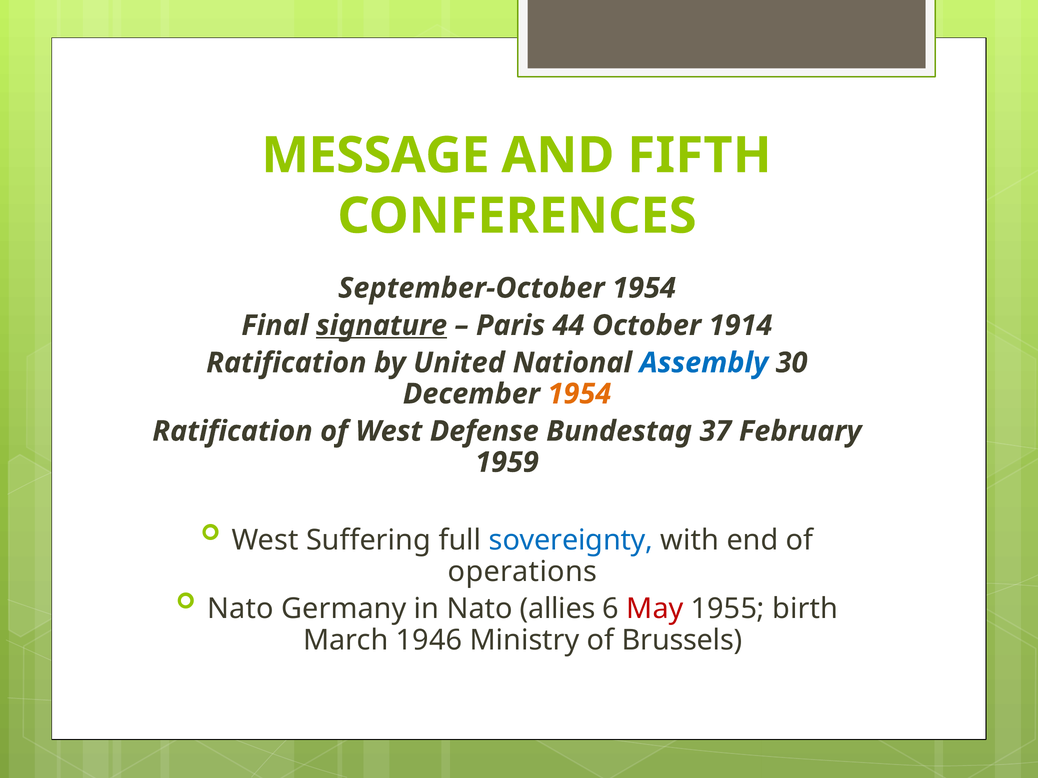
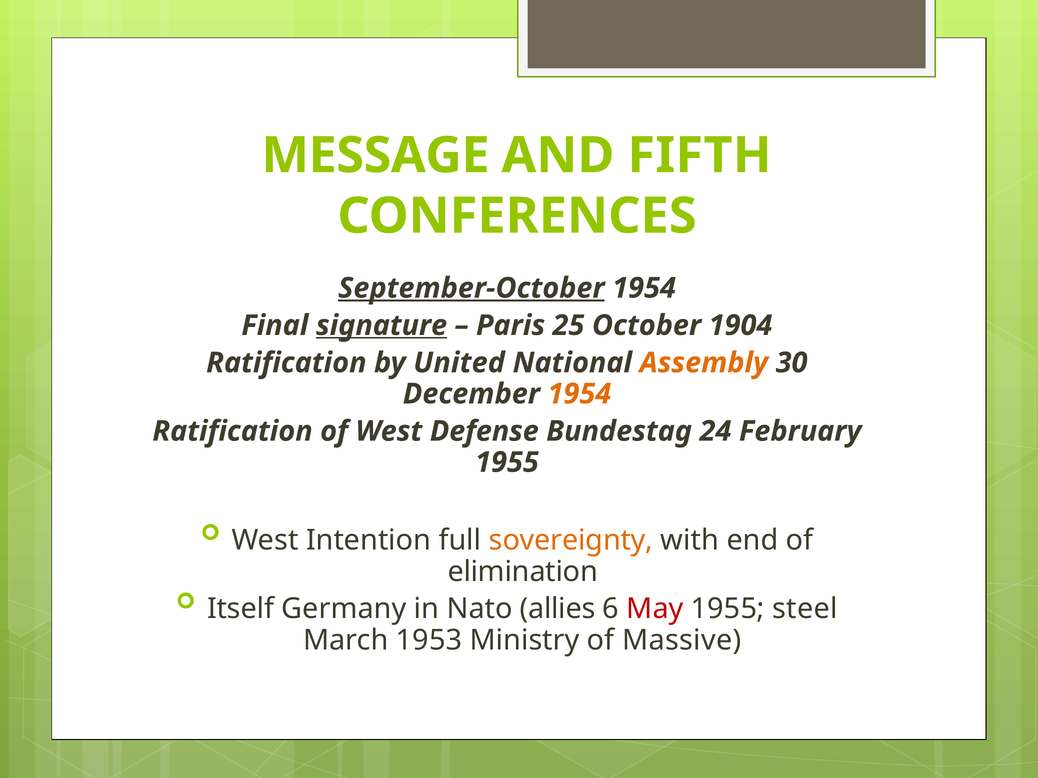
September-October underline: none -> present (471, 288)
44: 44 -> 25 (568, 326)
1914: 1914 -> 1904 (741, 326)
Assembly colour: blue -> orange (704, 363)
37: 37 -> 24 (715, 432)
1959: 1959 -> 1955 (507, 463)
Suffering: Suffering -> Intention (369, 541)
sovereignty colour: blue -> orange (571, 541)
operations: operations -> elimination (523, 572)
Nato: Nato -> Itself (241, 609)
birth: birth -> steel (805, 609)
1946: 1946 -> 1953 (429, 640)
Brussels: Brussels -> Massive (682, 640)
